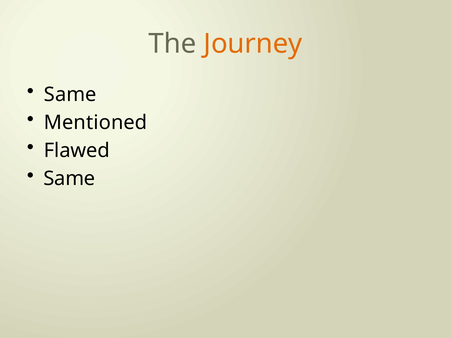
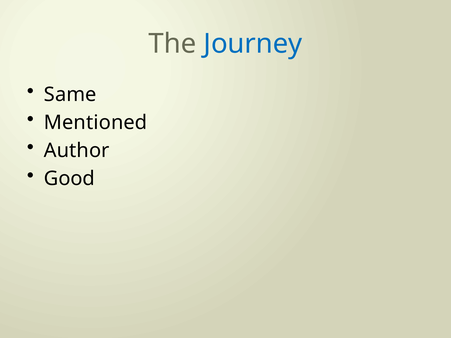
Journey colour: orange -> blue (253, 44)
Flawed: Flawed -> Author (77, 151)
Same: Same -> Good (69, 179)
